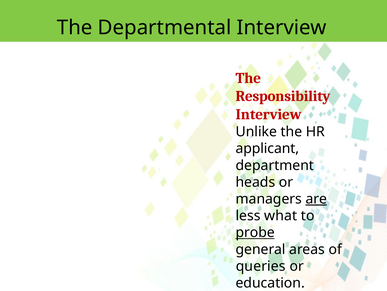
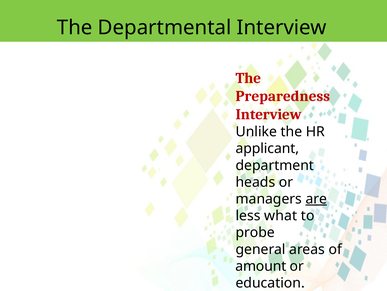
Responsibility: Responsibility -> Preparedness (283, 96)
probe underline: present -> none (255, 232)
queries: queries -> amount (261, 266)
